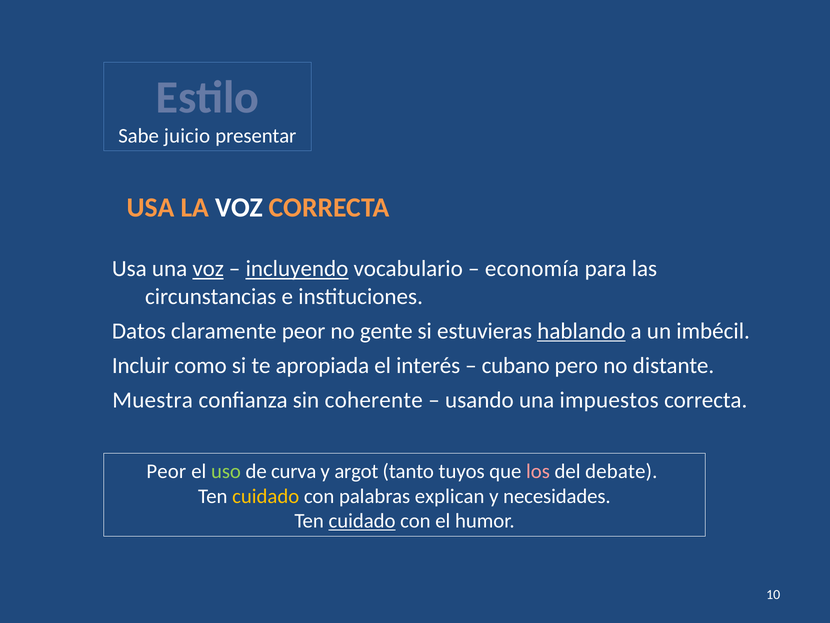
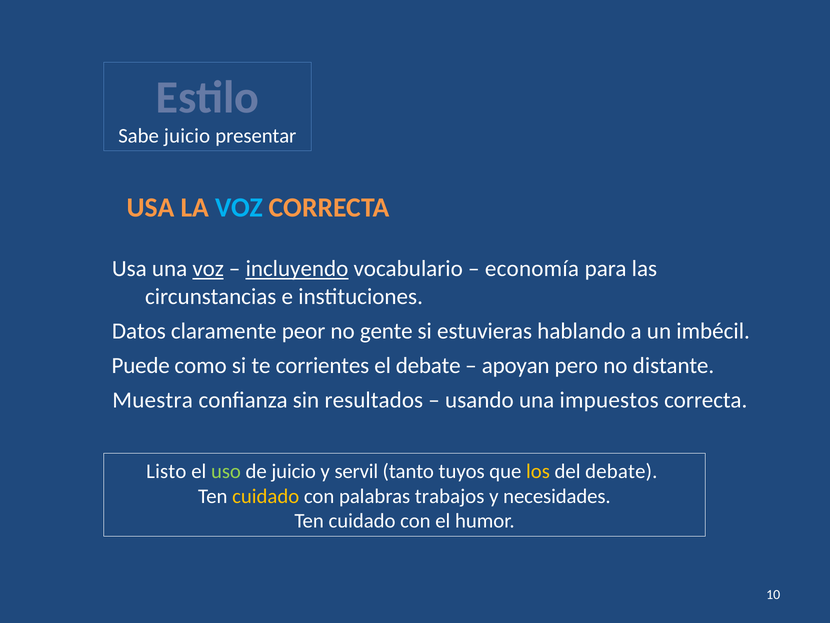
VOZ colour: white -> light blue (239, 207)
hablando underline: present -> none (581, 331)
Incluir: Incluir -> Puede (141, 365)
apropiada: apropiada -> corrientes (322, 365)
el interés: interés -> debate (428, 365)
cubano: cubano -> apoyan (516, 365)
coherente: coherente -> resultados (374, 400)
Peor: Peor -> Listo (166, 471)
de curva: curva -> juicio (294, 471)
argot: argot -> servil (356, 471)
los colour: pink -> yellow (538, 471)
explican: explican -> trabajos (450, 496)
cuidado underline: present -> none (362, 521)
